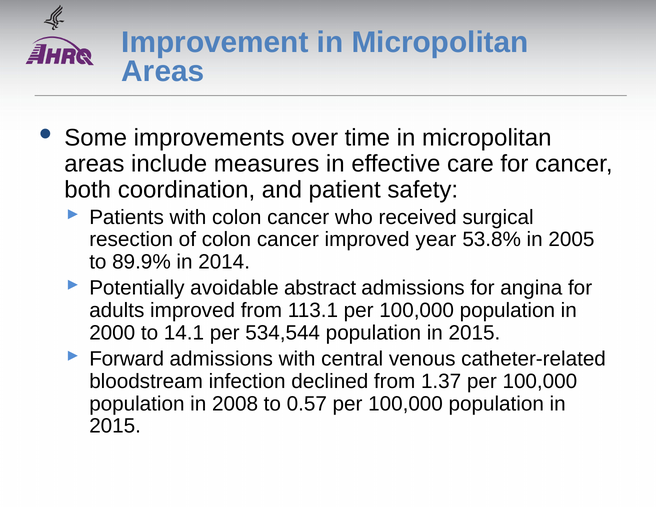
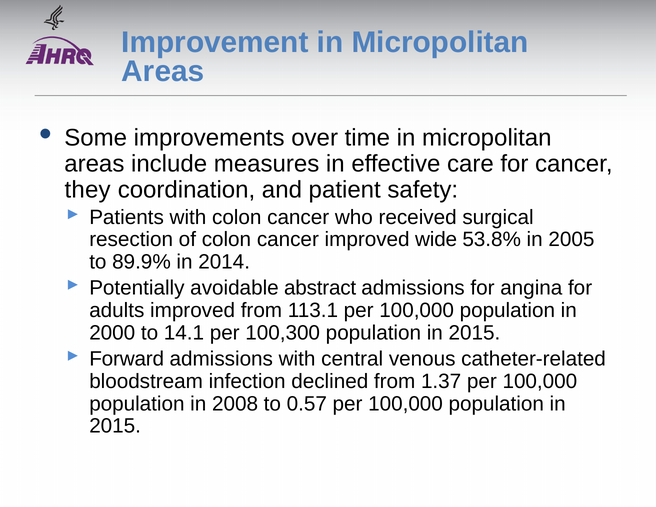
both: both -> they (88, 190)
year: year -> wide (436, 240)
534,544: 534,544 -> 100,300 (283, 333)
